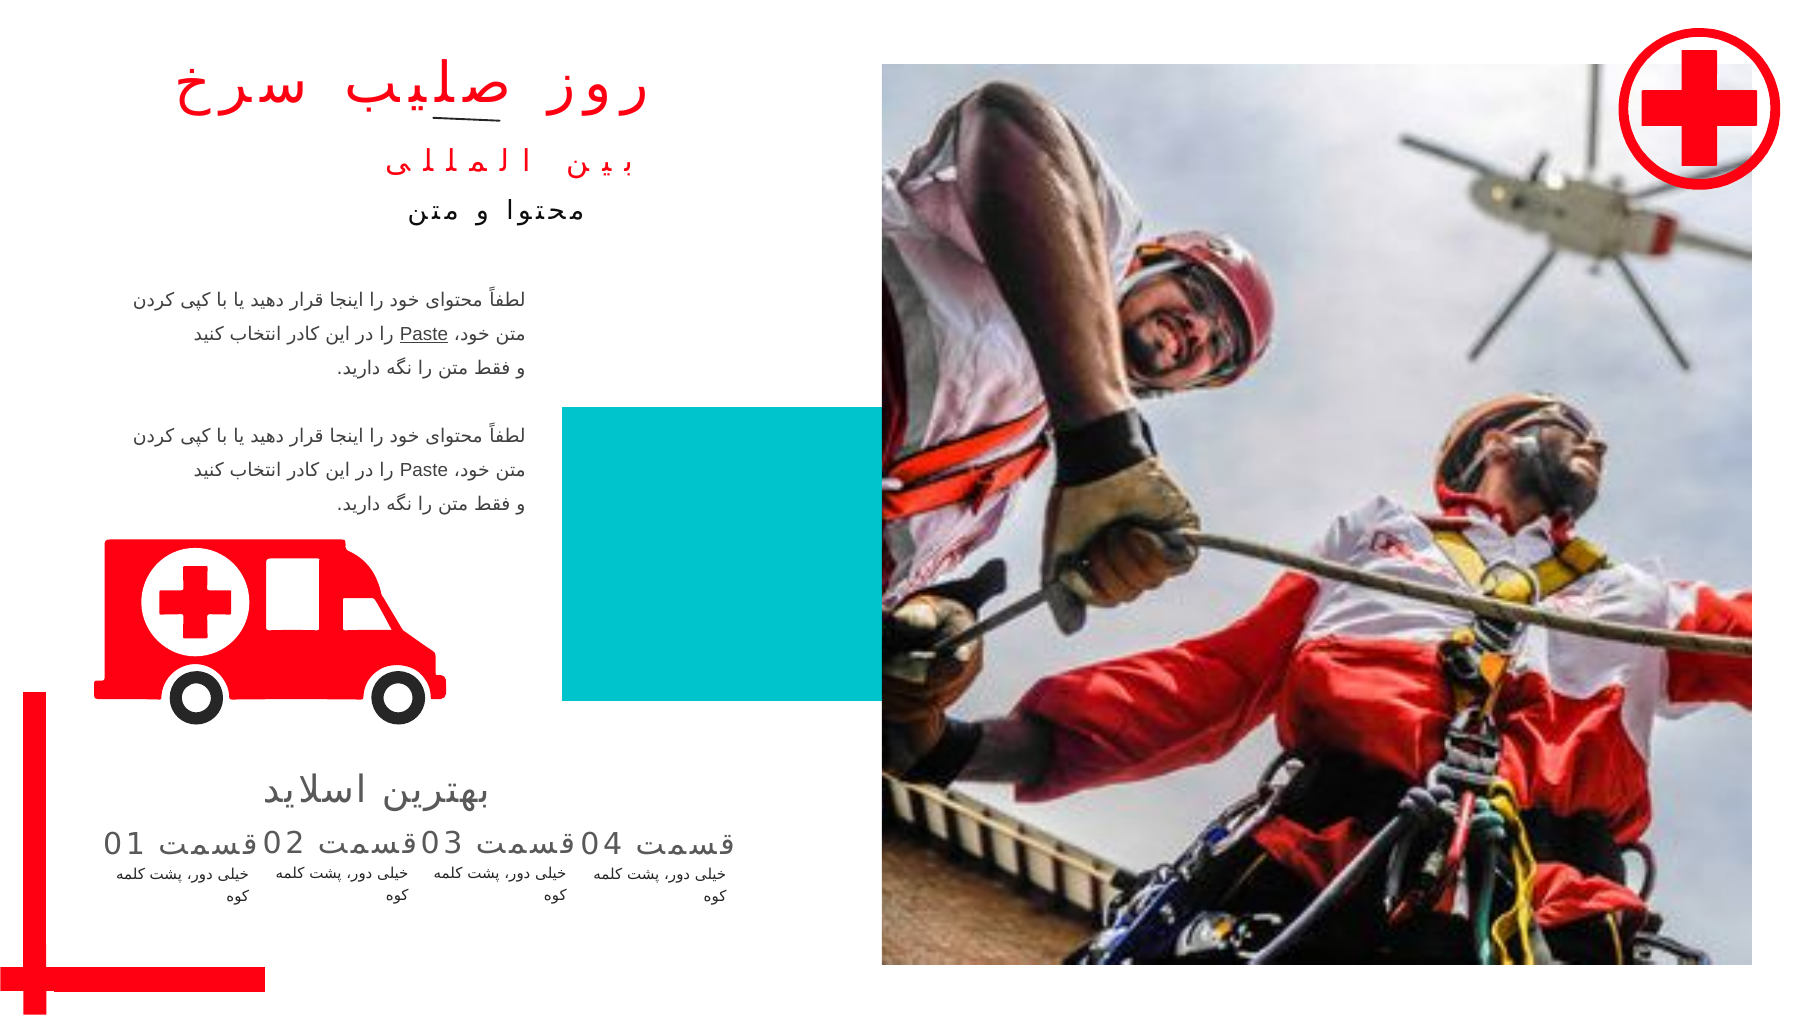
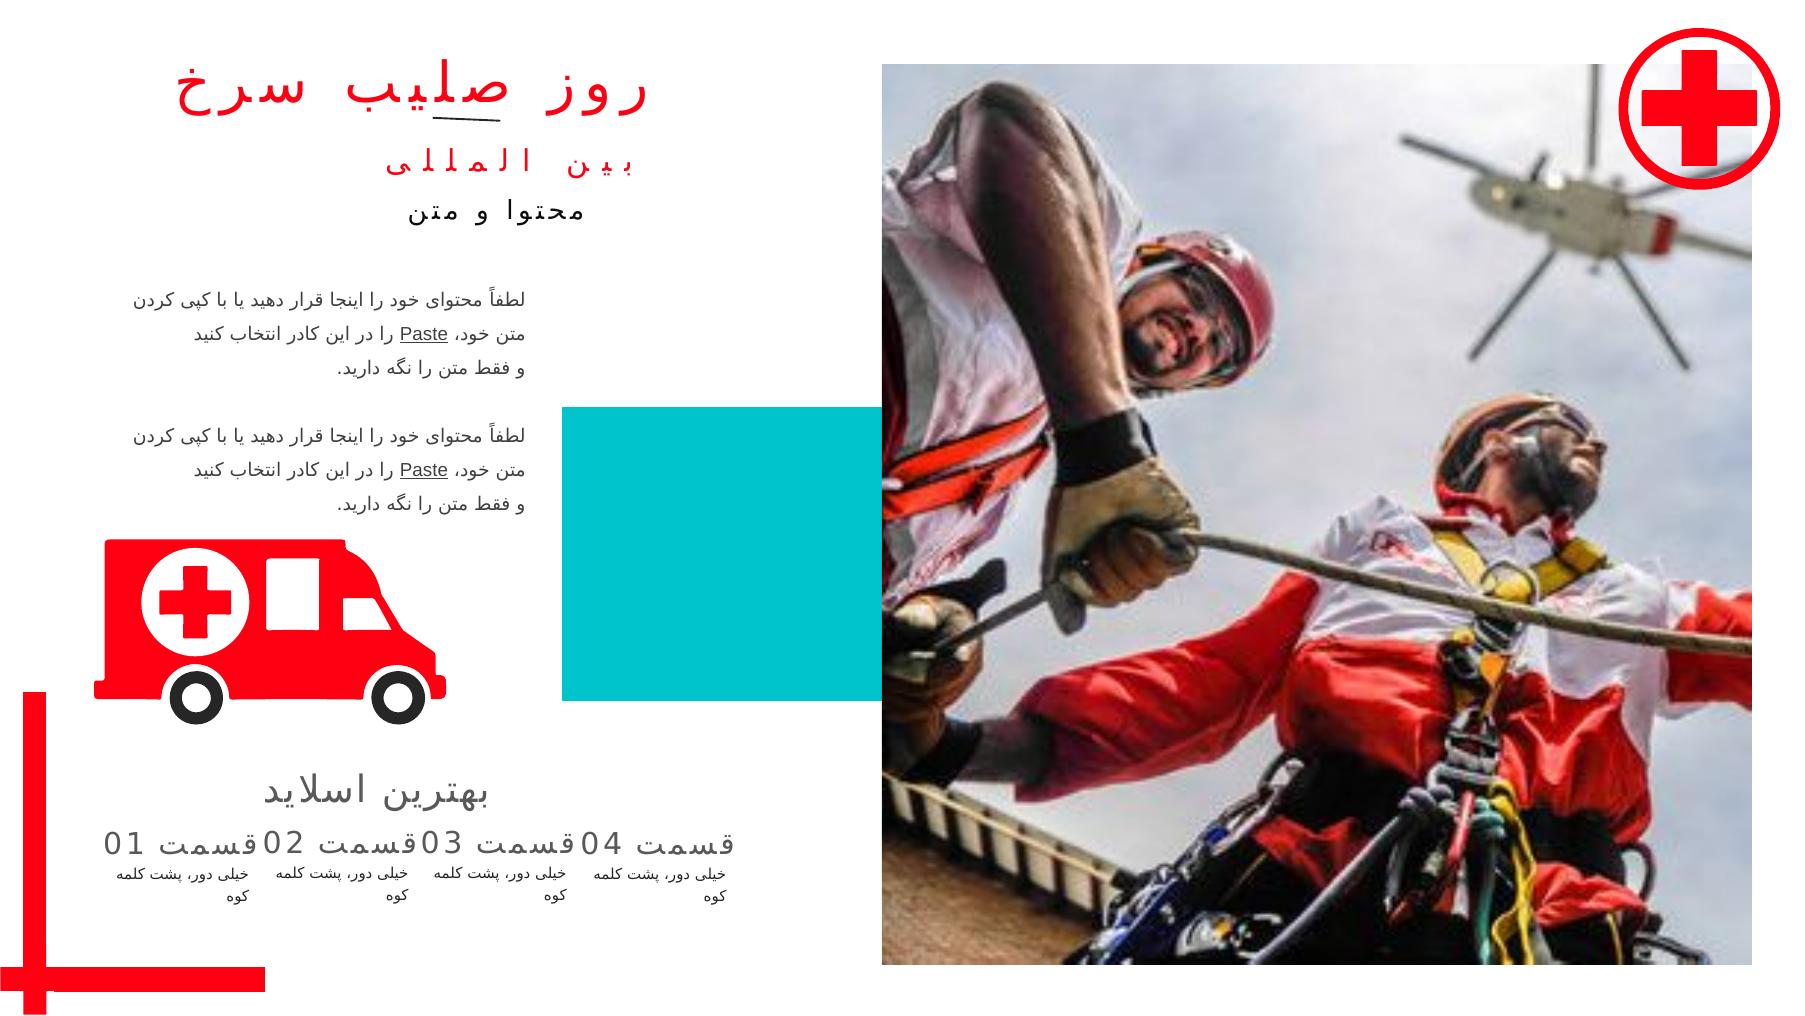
Paste underline: none -> present (424, 470)
